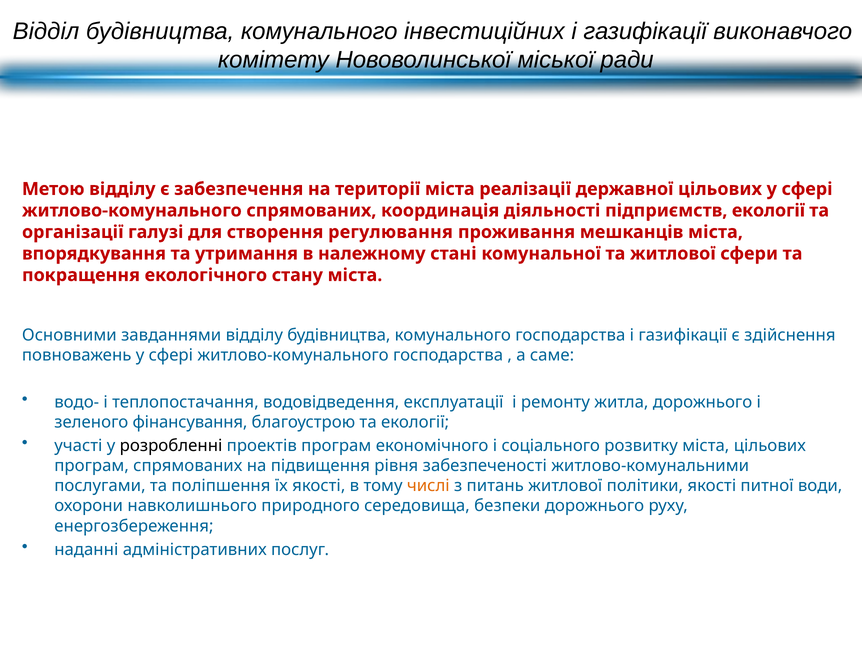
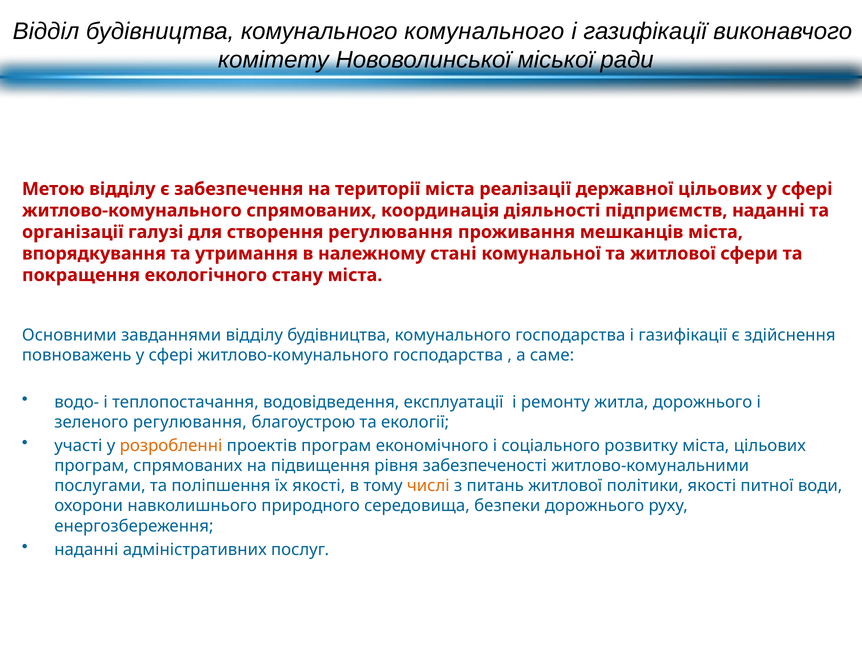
комунального інвестиційних: інвестиційних -> комунального (484, 31)
підприємств екології: екології -> наданні (768, 211)
зеленого фінансування: фінансування -> регулювання (190, 422)
розробленні colour: black -> orange (171, 446)
